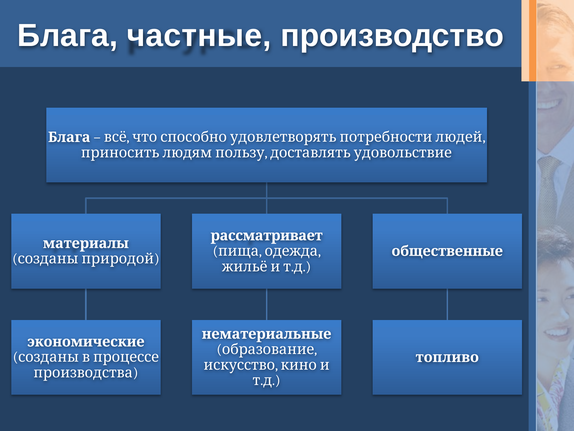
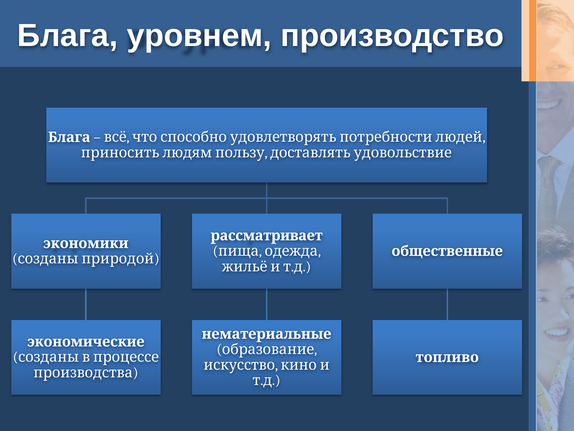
частные: частные -> уровнем (199, 36)
материалы: материалы -> экономики (86, 243)
